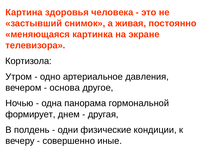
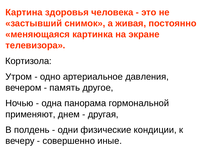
основа: основа -> память (65, 87)
формирует: формирует -> применяют (30, 114)
